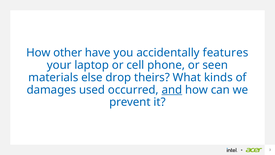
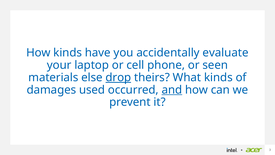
How other: other -> kinds (68, 53)
features: features -> evaluate (226, 53)
drop underline: none -> present (118, 77)
